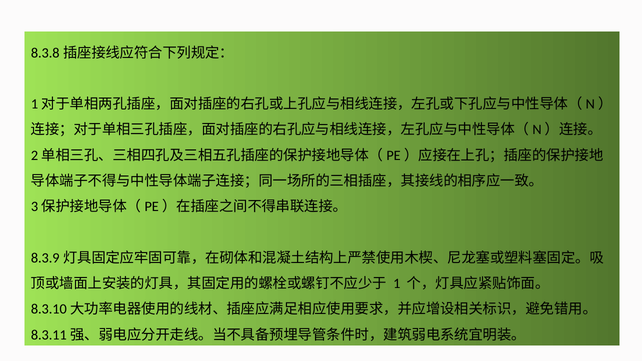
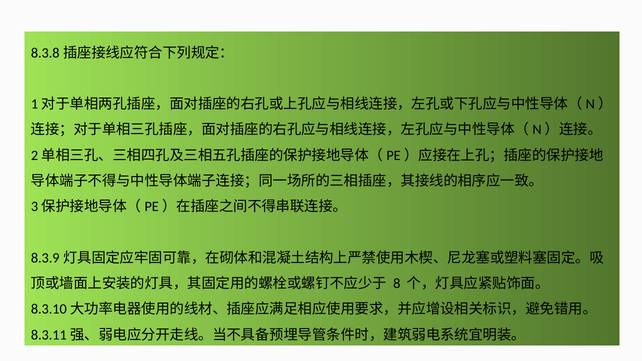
1: 1 -> 8 (397, 284)
